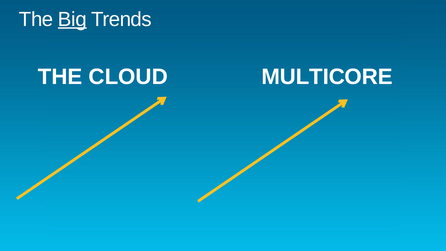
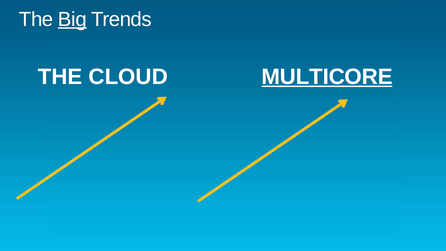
MULTICORE underline: none -> present (327, 77)
